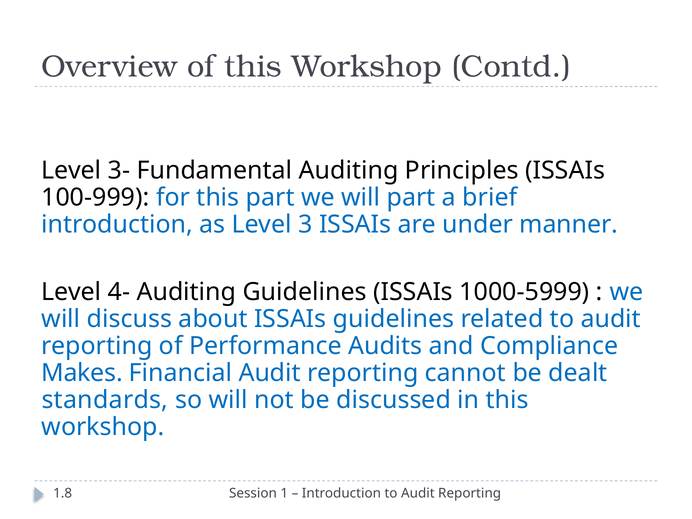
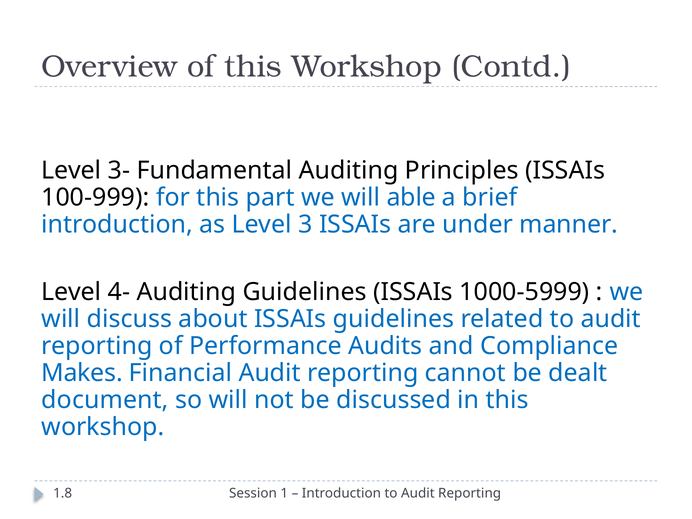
will part: part -> able (411, 198)
standards: standards -> document (105, 400)
